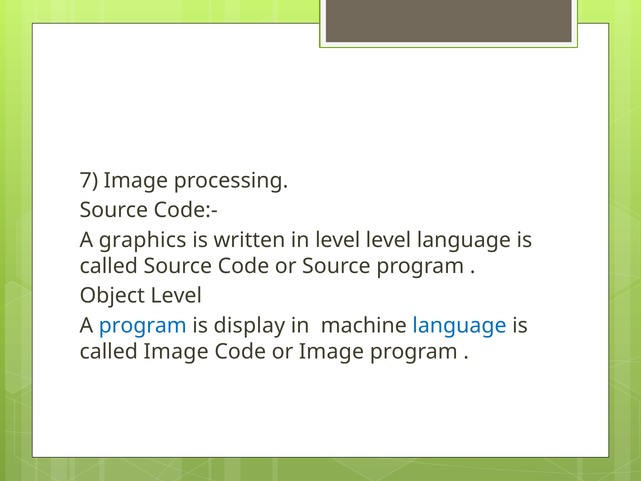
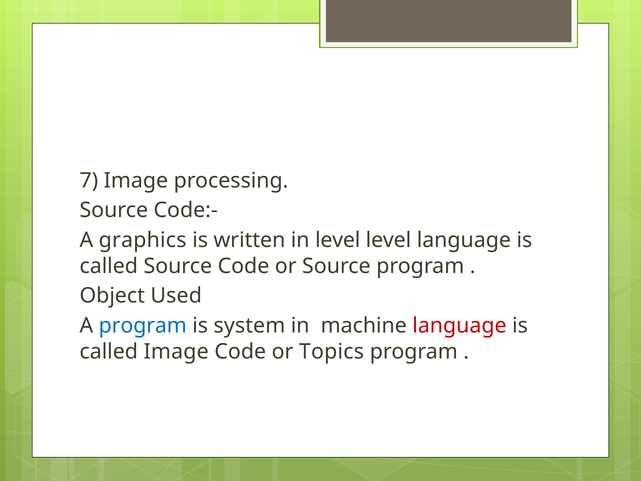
Object Level: Level -> Used (176, 296)
display: display -> system (249, 326)
language colour: blue -> red (459, 326)
or Image: Image -> Topics (331, 351)
